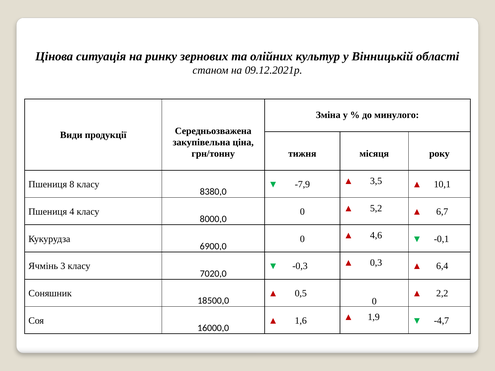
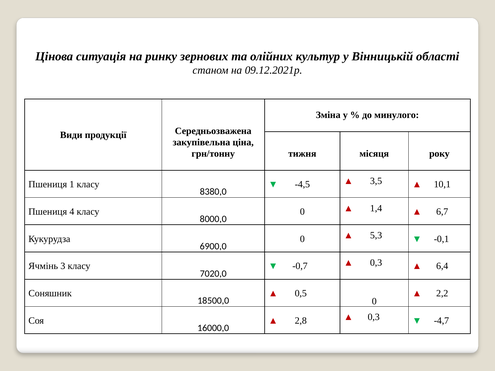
8: 8 -> 1 (72, 184)
-7,9: -7,9 -> -4,5 (302, 184)
5,2: 5,2 -> 1,4 (376, 208)
4,6: 4,6 -> 5,3 (376, 236)
-0,3: -0,3 -> -0,7 (300, 266)
1,6: 1,6 -> 2,8 (301, 321)
1,9: 1,9 -> 0,3 (374, 317)
